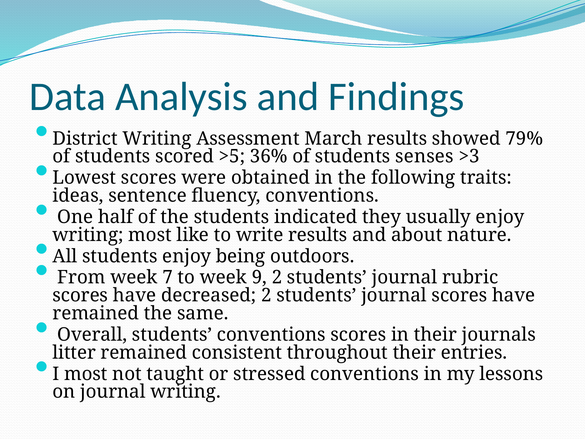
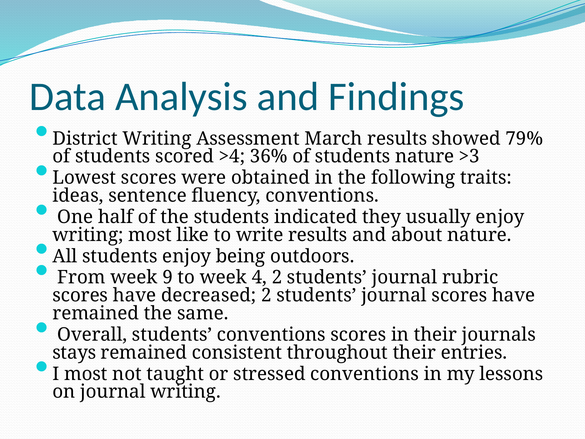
>5: >5 -> >4 (232, 156)
students senses: senses -> nature (425, 156)
7: 7 -> 9 (168, 277)
9: 9 -> 4 (259, 277)
litter: litter -> stays (74, 352)
